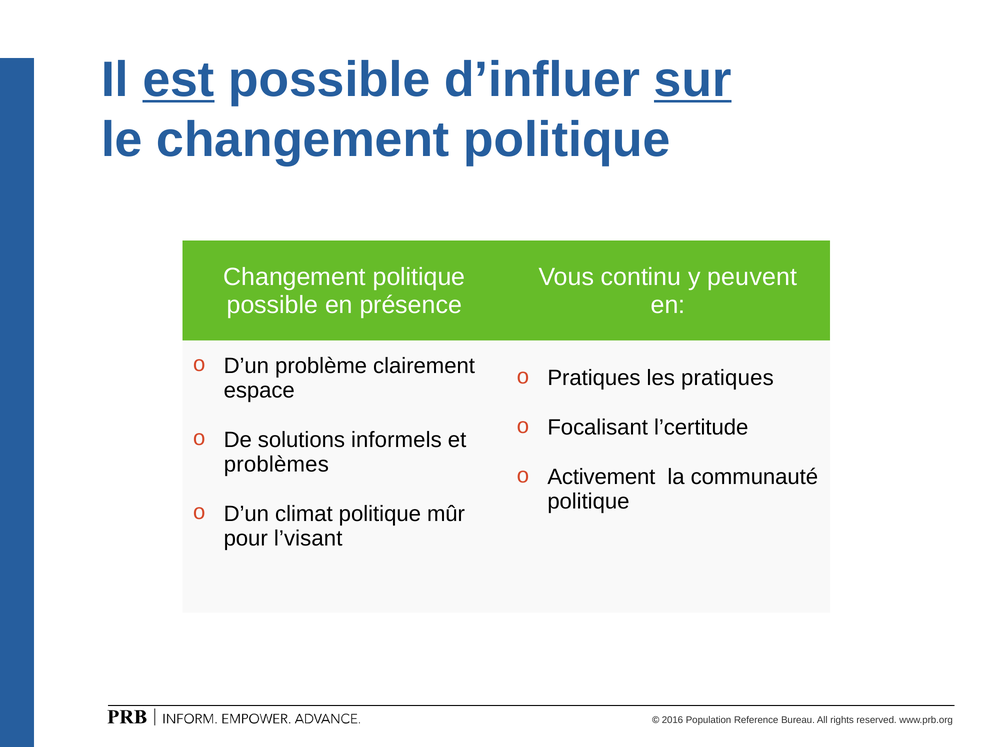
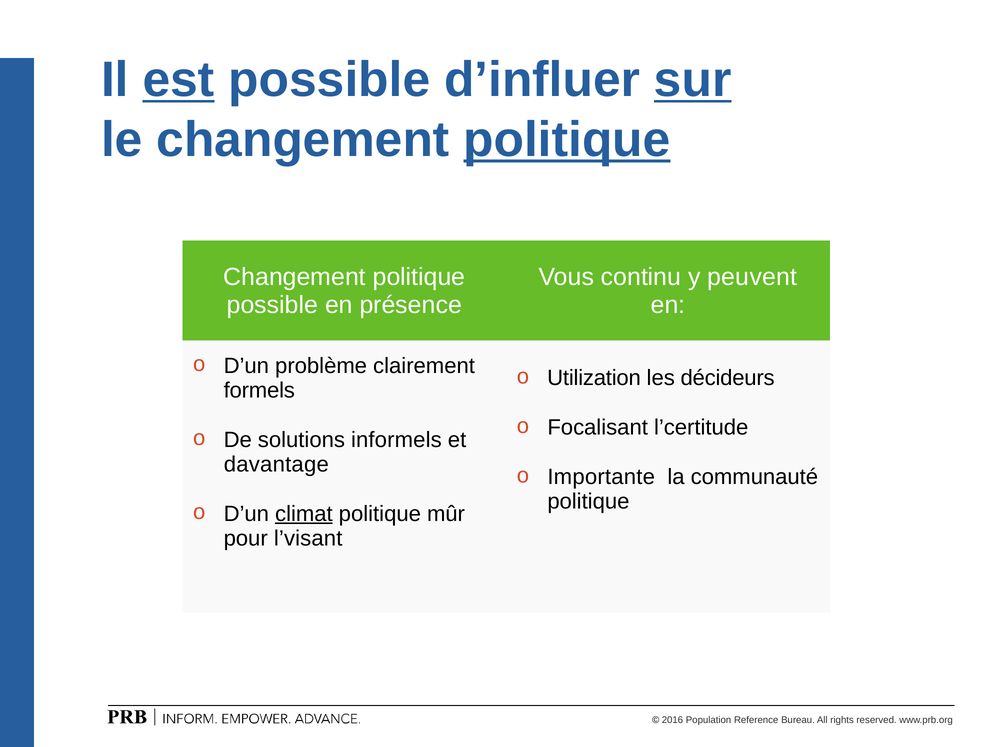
politique underline: none -> present (567, 140)
Pratiques: Pratiques -> Utilization (594, 378)
les pratiques: pratiques -> décideurs (728, 378)
espace: espace -> formels (259, 390)
problèmes: problèmes -> davantage (276, 464)
Activement: Activement -> Importante (601, 477)
climat underline: none -> present (304, 514)
